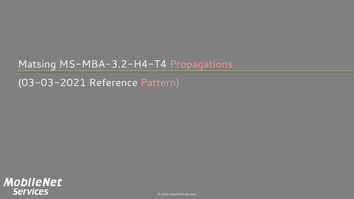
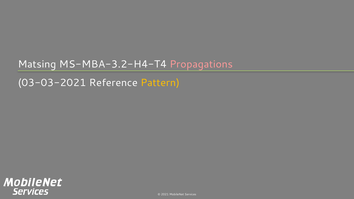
Pattern colour: pink -> yellow (160, 83)
